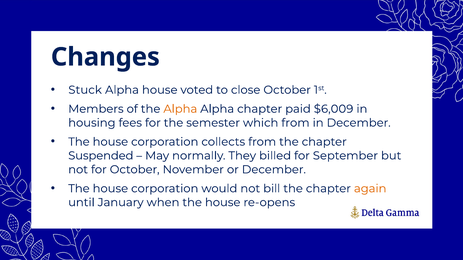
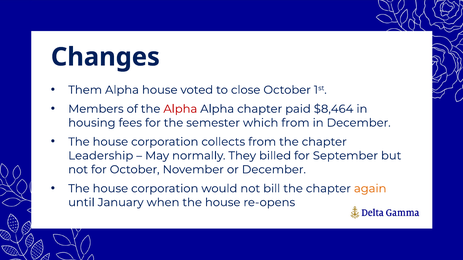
Stuck: Stuck -> Them (85, 90)
Alpha colour: orange -> red (180, 109)
$6,009: $6,009 -> $8,464 (334, 109)
Suspended: Suspended -> Leadership (101, 156)
